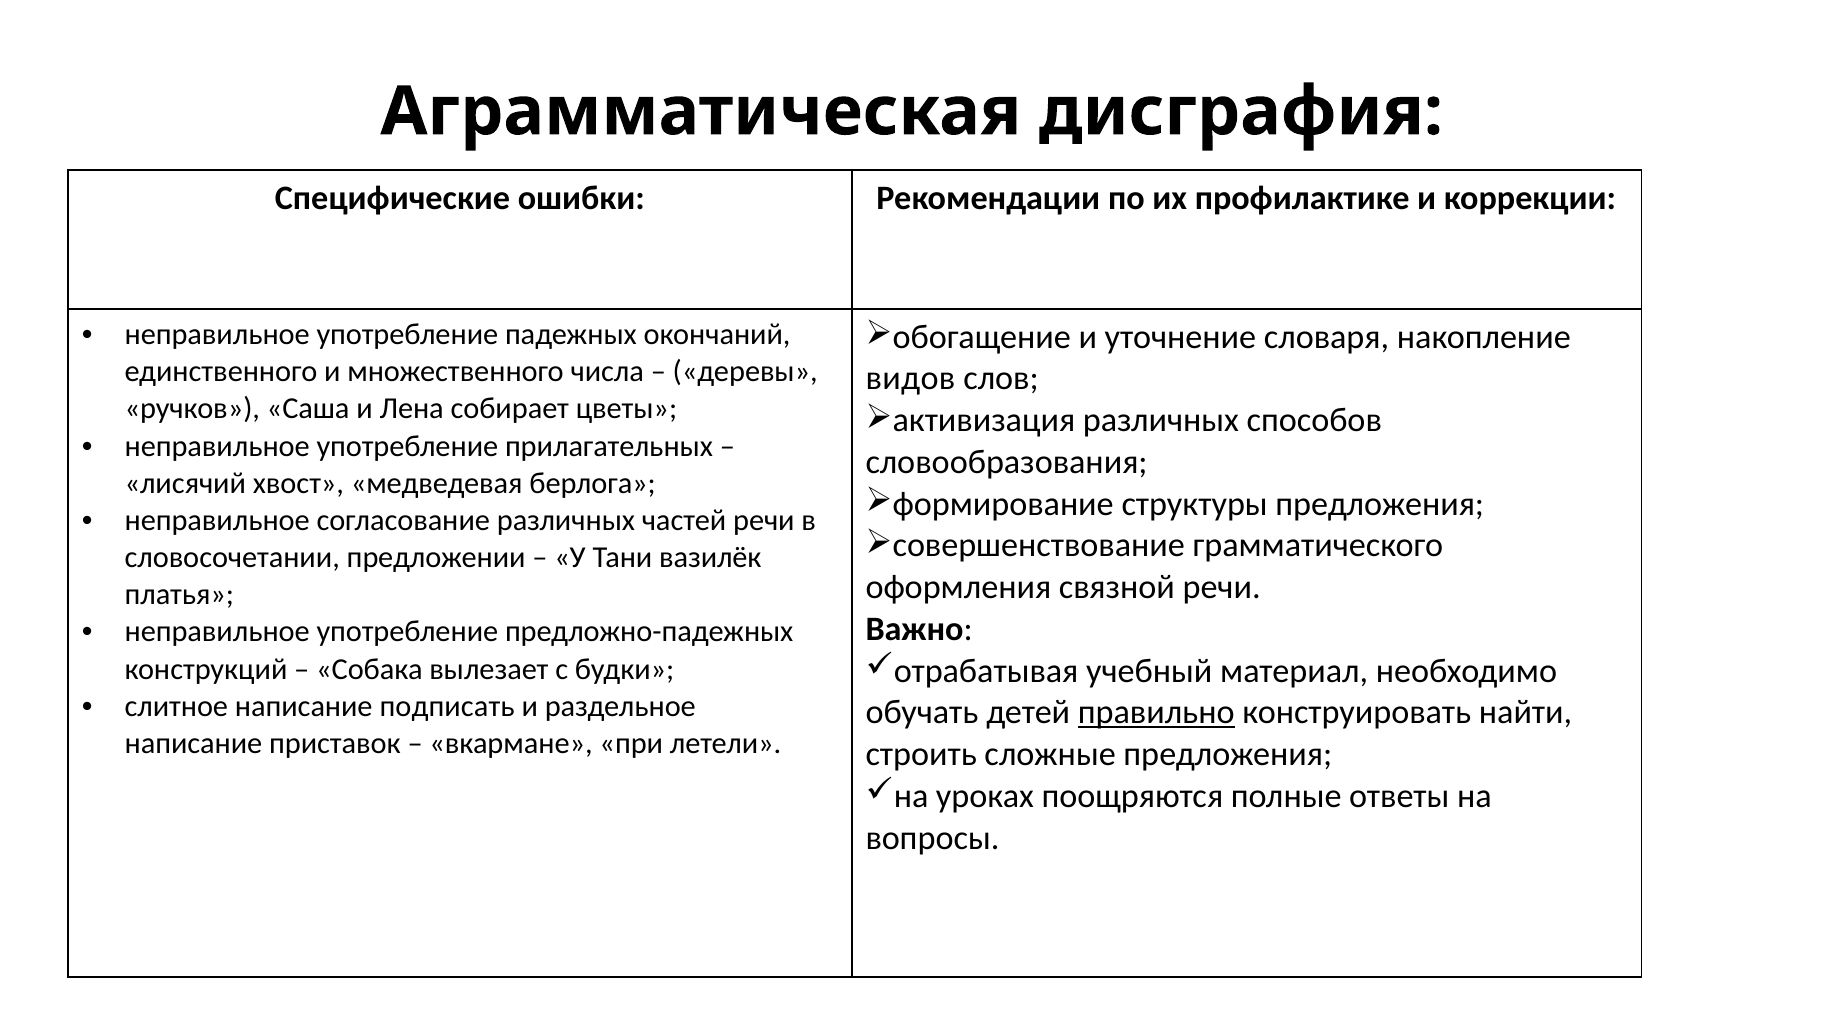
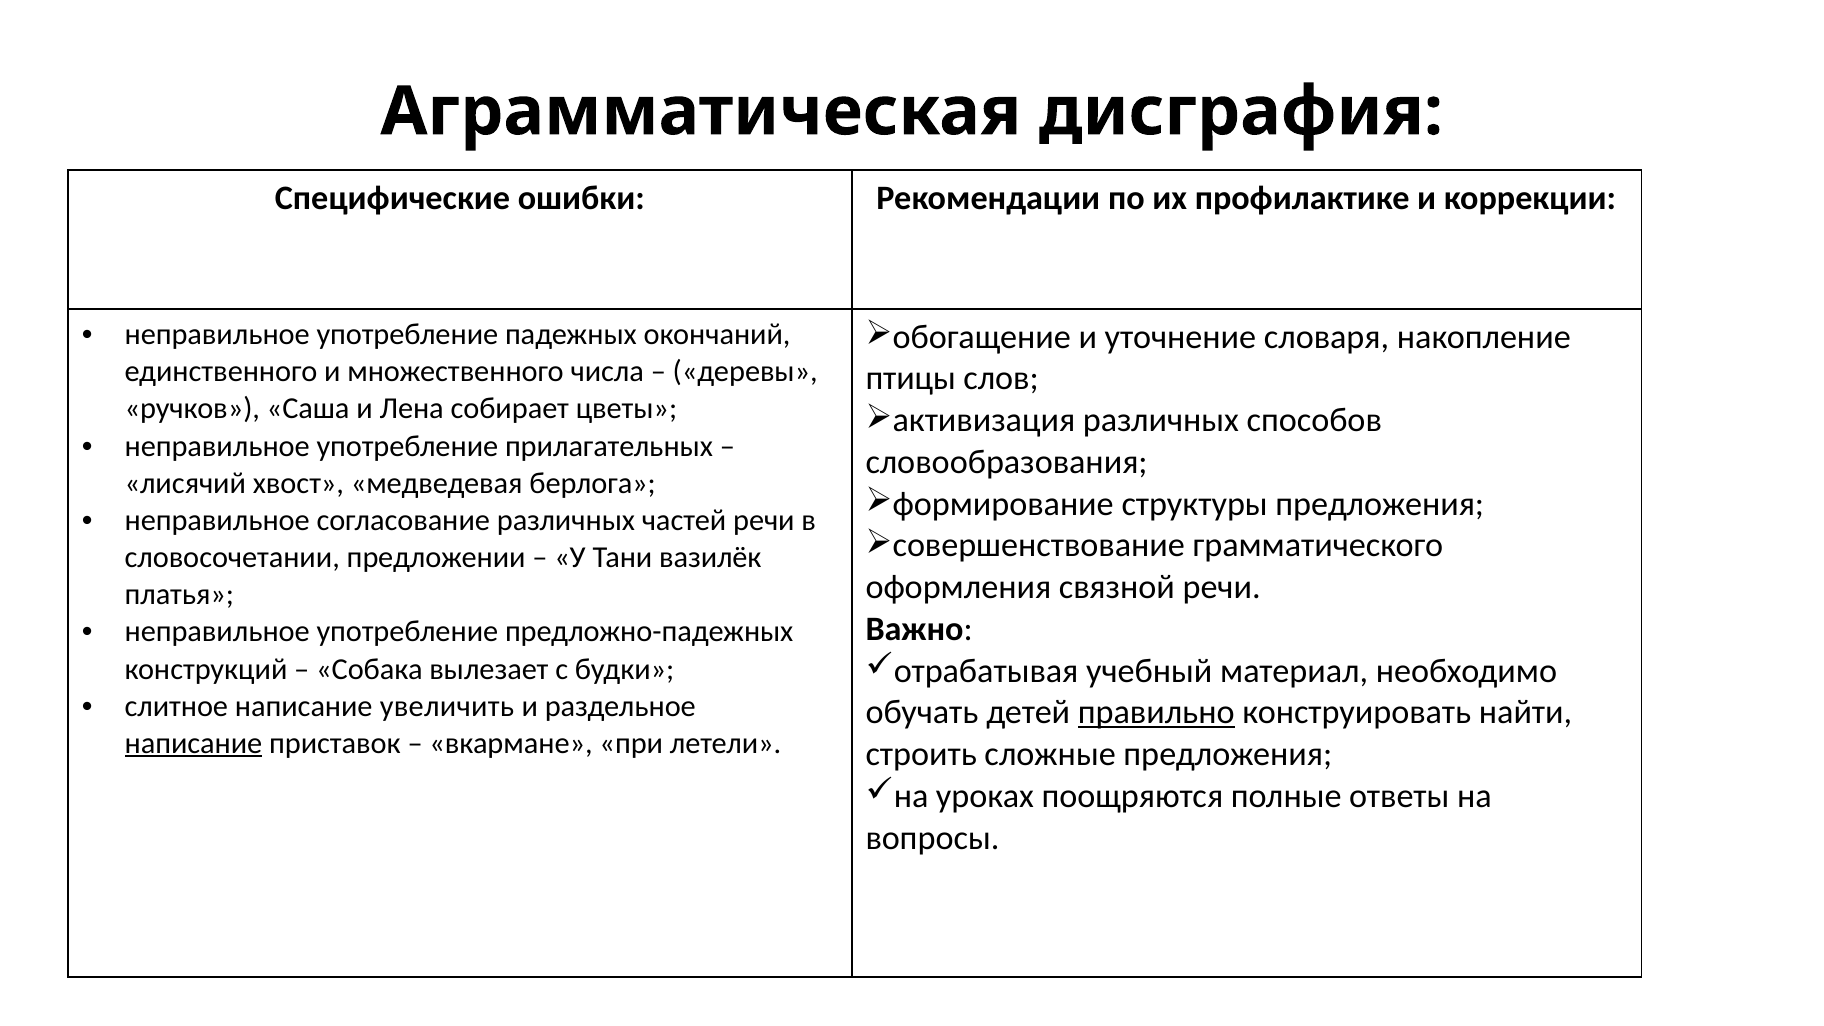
видов: видов -> птицы (911, 379)
подписать: подписать -> увеличить (447, 706)
написание underline: none -> present (193, 743)
